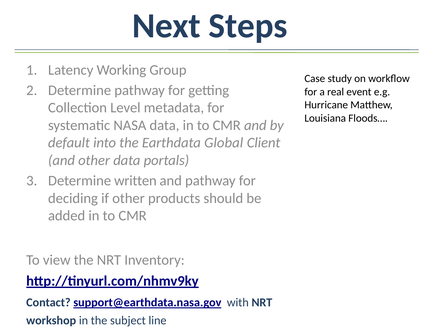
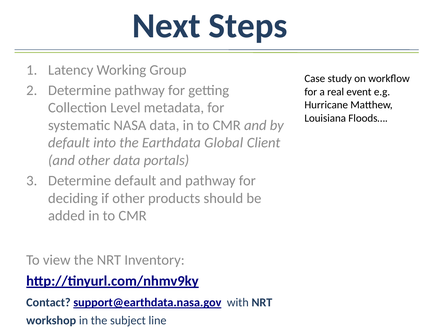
Determine written: written -> default (135, 181)
